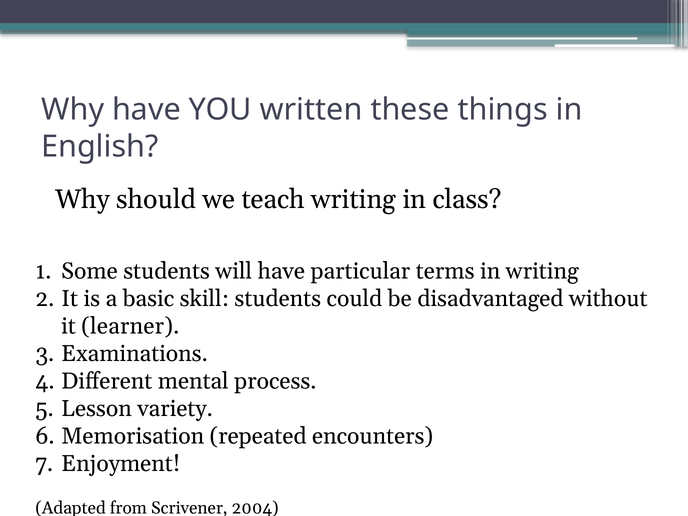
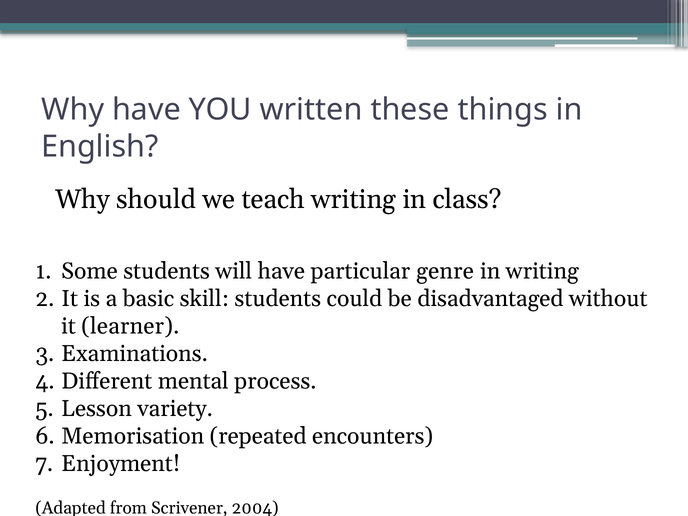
terms: terms -> genre (445, 271)
